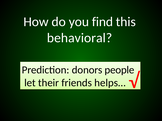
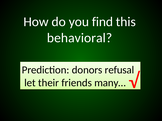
people: people -> refusal (119, 70)
helps…: helps… -> many… (110, 83)
